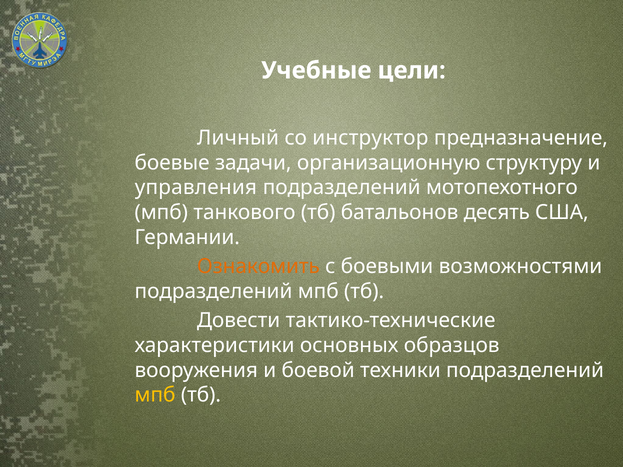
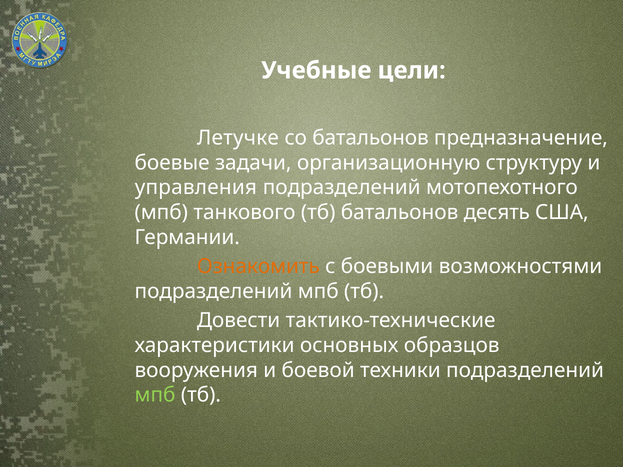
Личный: Личный -> Летучке (238, 138)
со инструктор: инструктор -> батальонов (371, 138)
мпб colour: yellow -> light green (155, 395)
